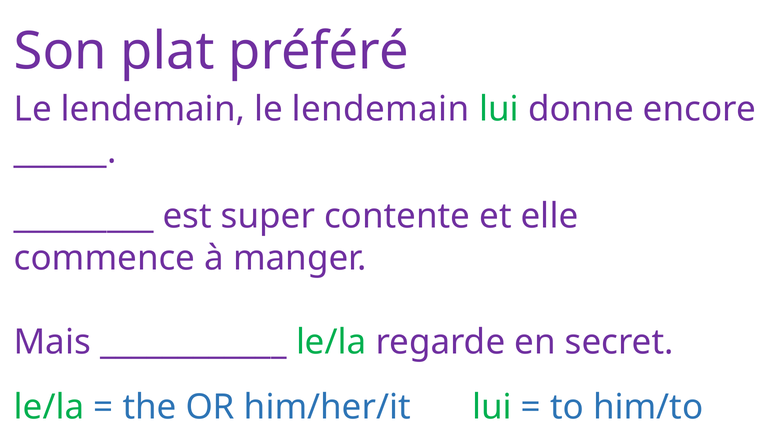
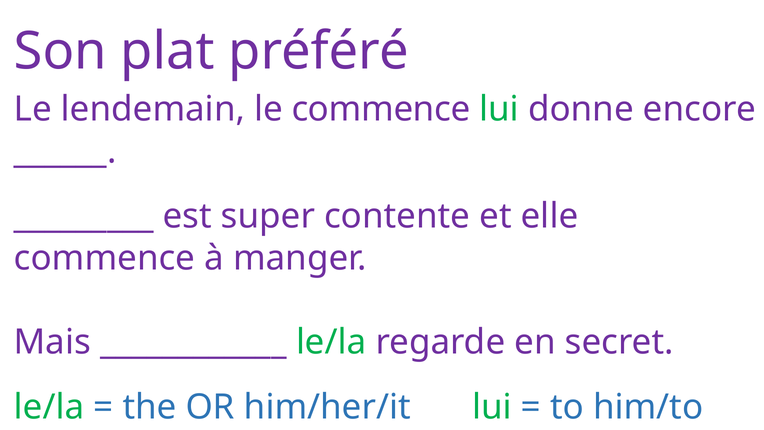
lendemain le lendemain: lendemain -> commence (381, 109)
